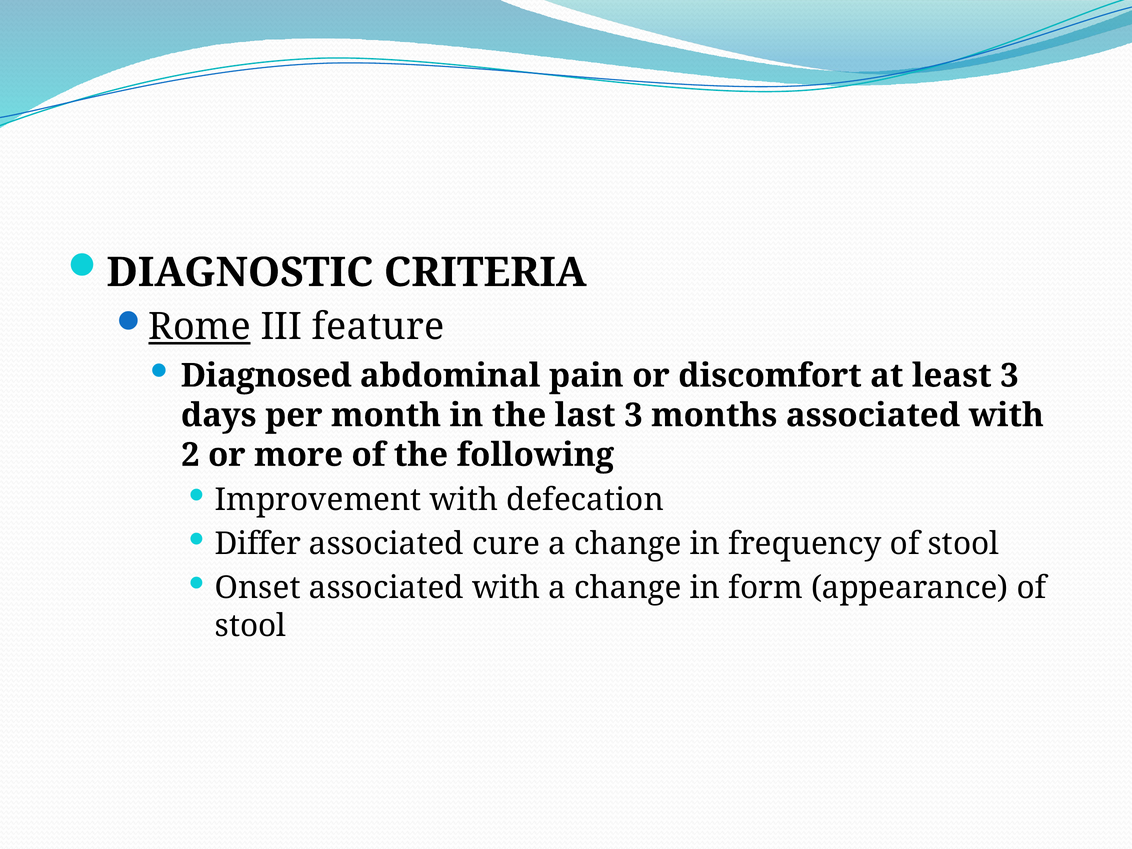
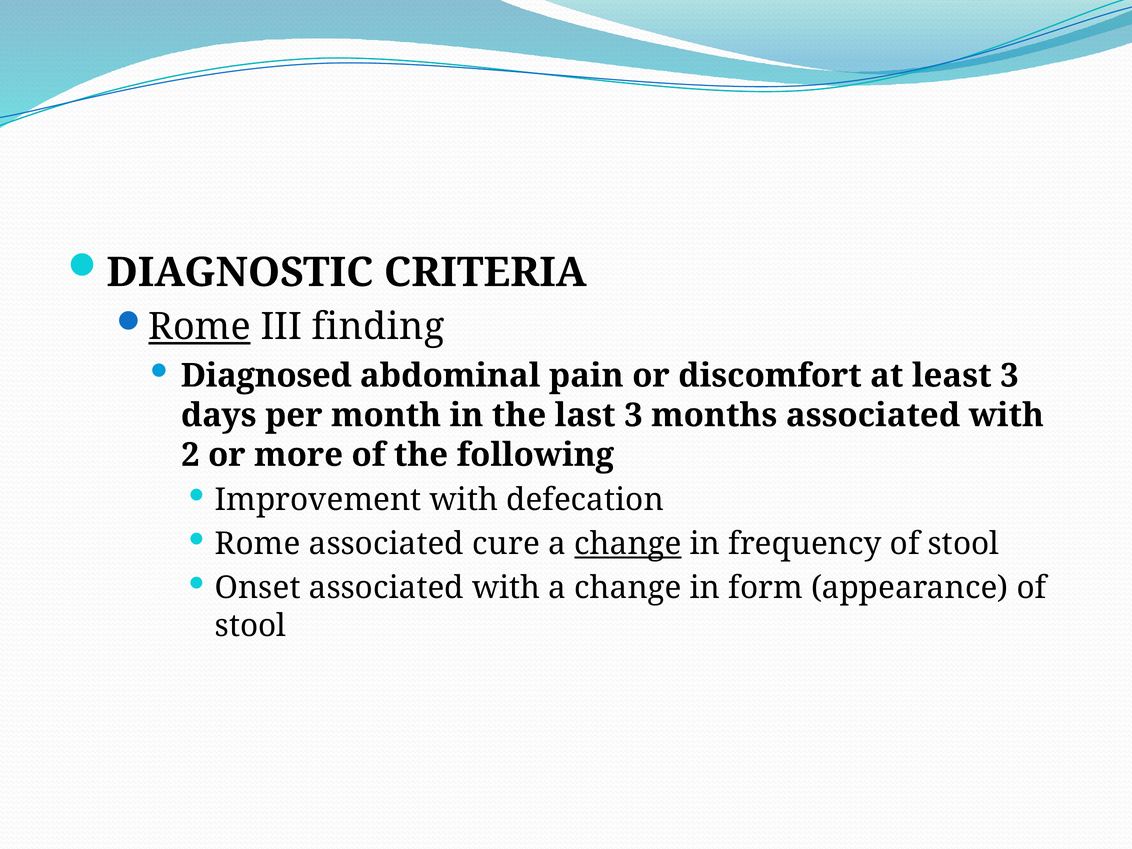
feature: feature -> finding (378, 327)
Differ: Differ -> Rome (258, 544)
change underline: none -> present (628, 544)
